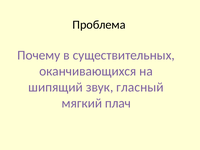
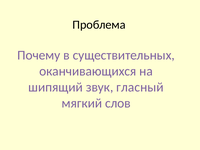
плач: плач -> слов (118, 103)
